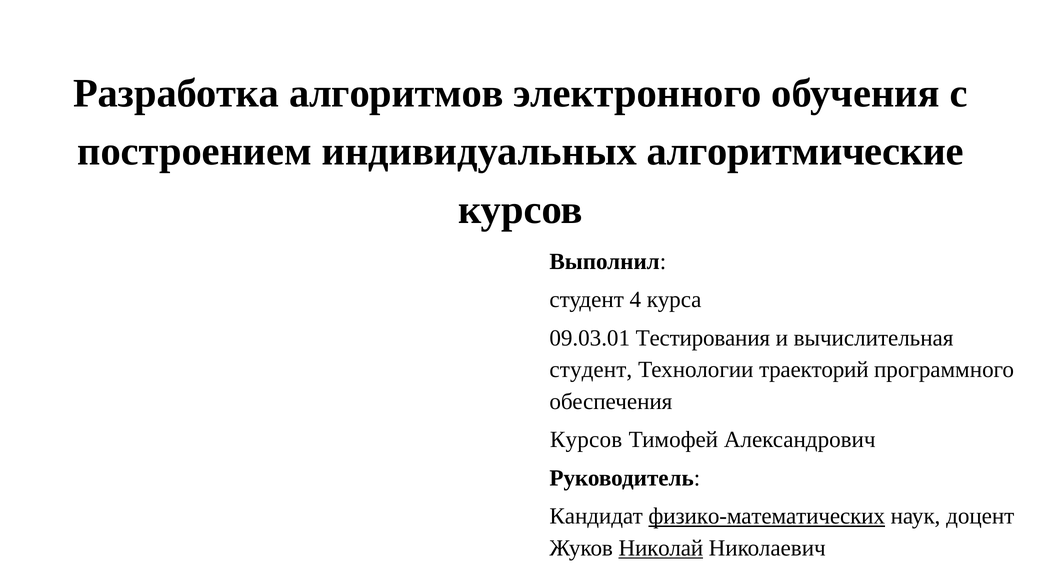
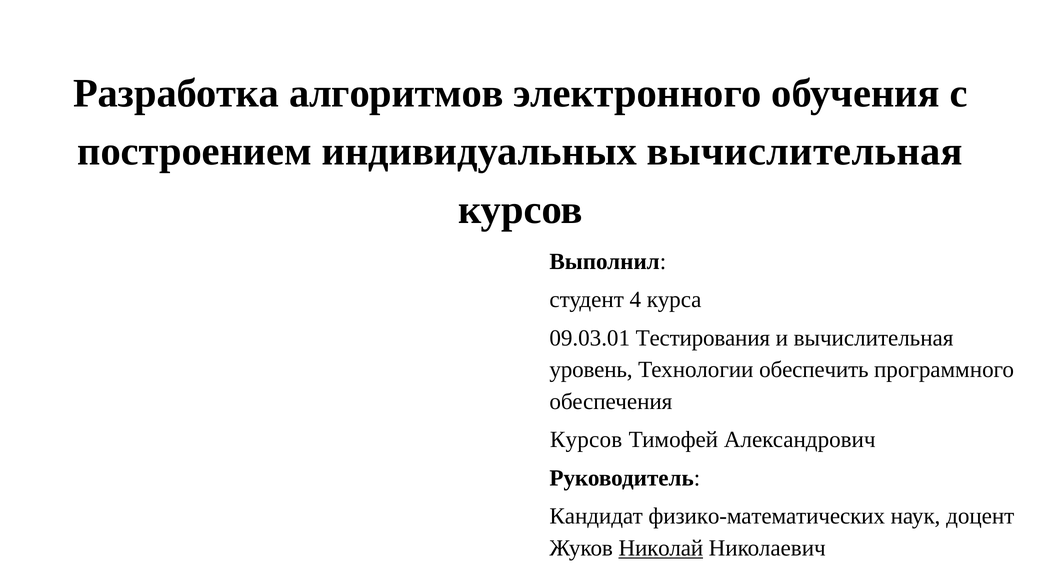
индивидуальных алгоритмические: алгоритмические -> вычислительная (805, 151)
студент: студент -> уровень (591, 370)
траекторий: траекторий -> обеспечить (814, 370)
физико-математических underline: present -> none (767, 516)
